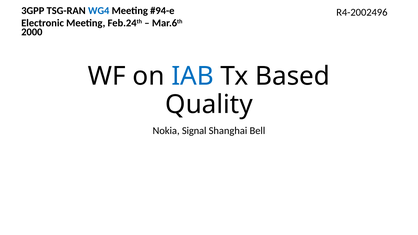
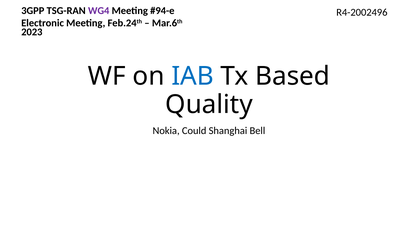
WG4 colour: blue -> purple (99, 11)
2000: 2000 -> 2023 (32, 32)
Signal: Signal -> Could (194, 131)
